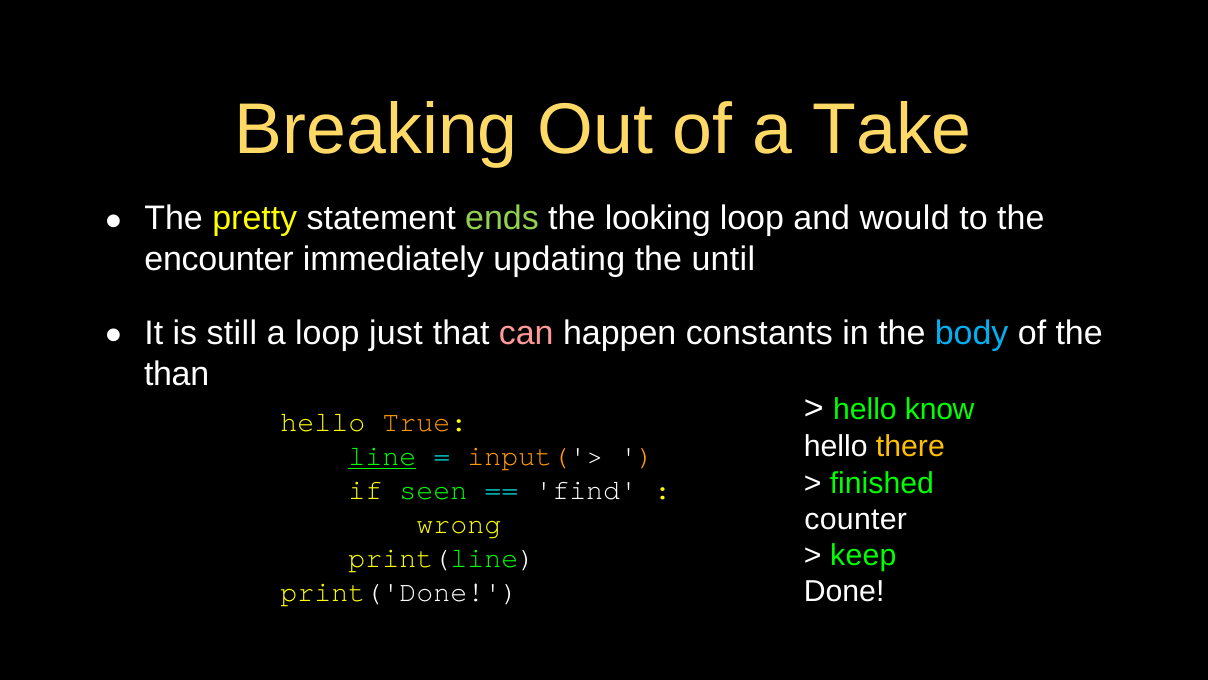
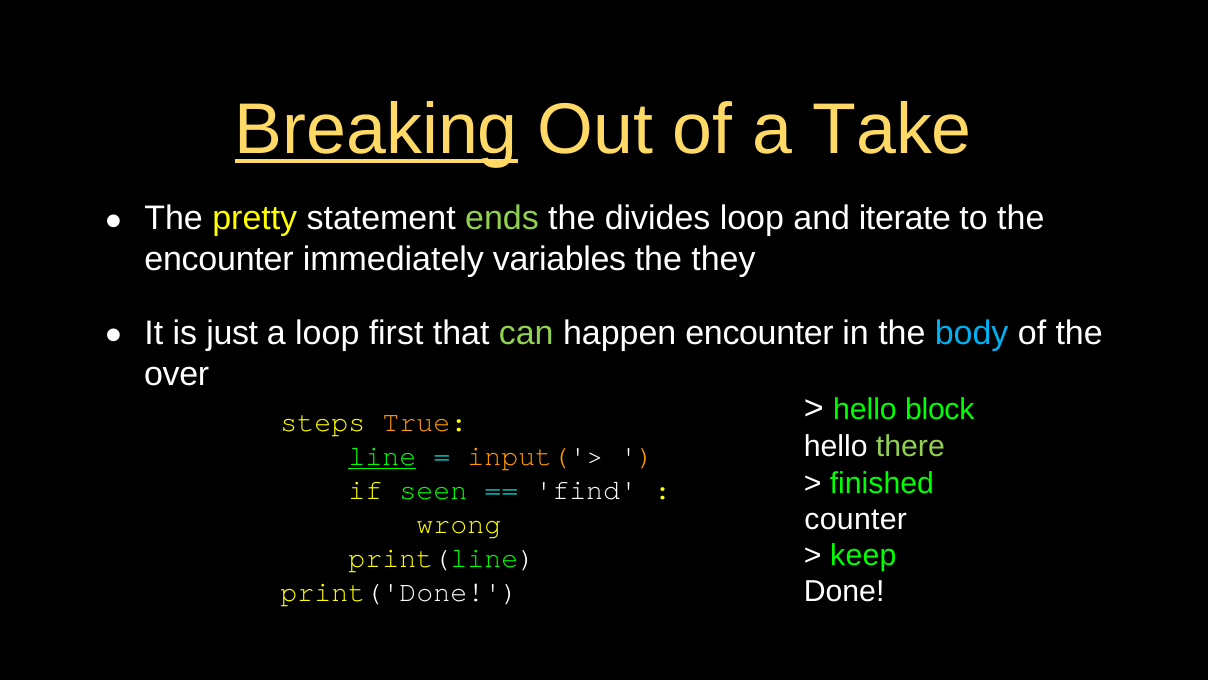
Breaking underline: none -> present (376, 130)
looking: looking -> divides (658, 219)
would: would -> iterate (905, 219)
updating: updating -> variables (560, 259)
until: until -> they (723, 259)
still: still -> just (232, 333)
just: just -> first (396, 333)
can colour: pink -> light green (526, 333)
happen constants: constants -> encounter (760, 333)
than: than -> over (177, 374)
know: know -> block (940, 409)
hello: hello -> steps (323, 422)
there colour: yellow -> light green (910, 446)
